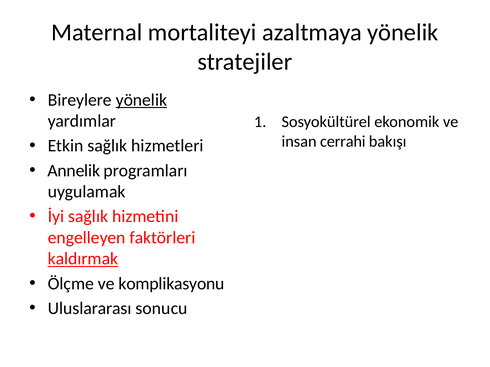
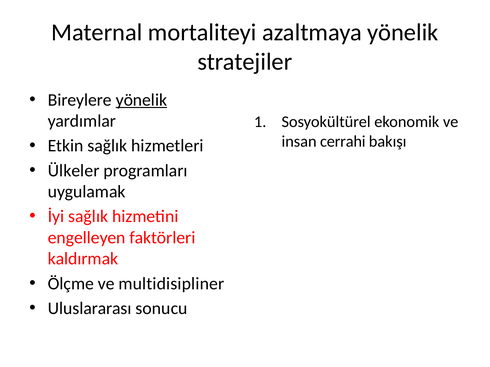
Annelik: Annelik -> Ülkeler (74, 171)
kaldırmak underline: present -> none (83, 259)
komplikasyonu: komplikasyonu -> multidisipliner (171, 284)
